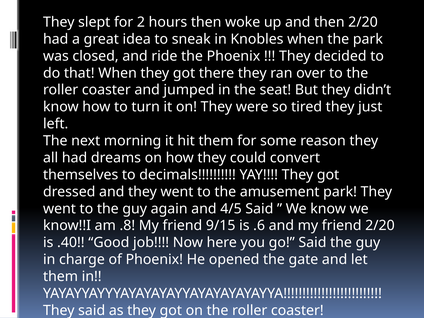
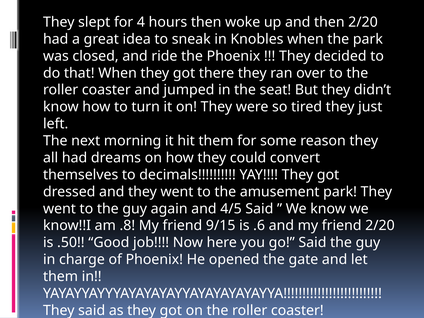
2: 2 -> 4 (141, 22)
.40: .40 -> .50 (71, 243)
